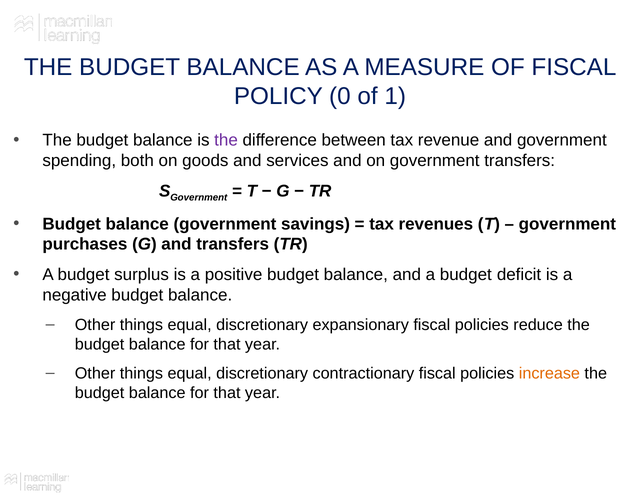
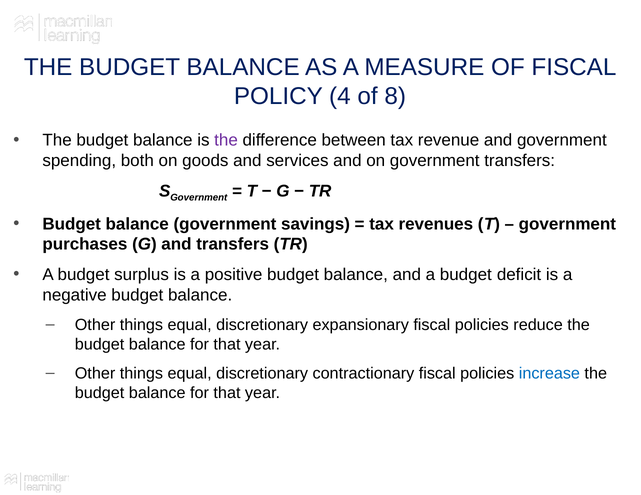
0: 0 -> 4 (340, 96)
1: 1 -> 8 (395, 96)
increase colour: orange -> blue (549, 374)
